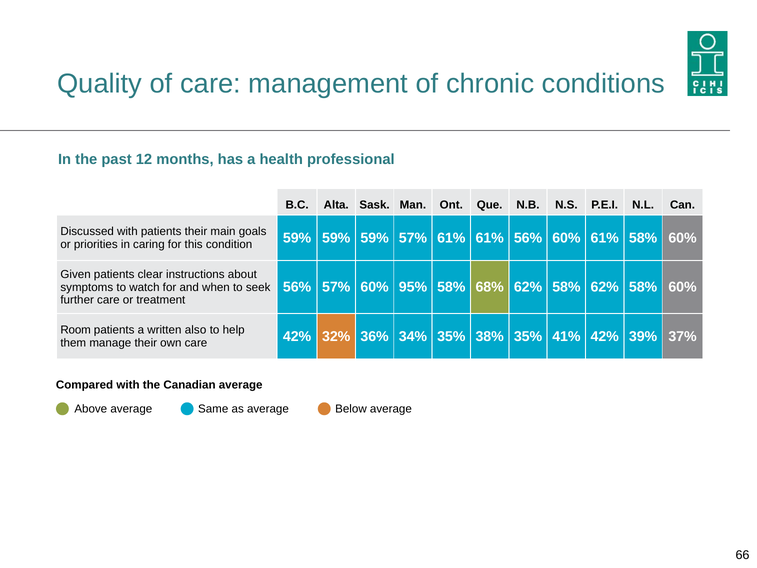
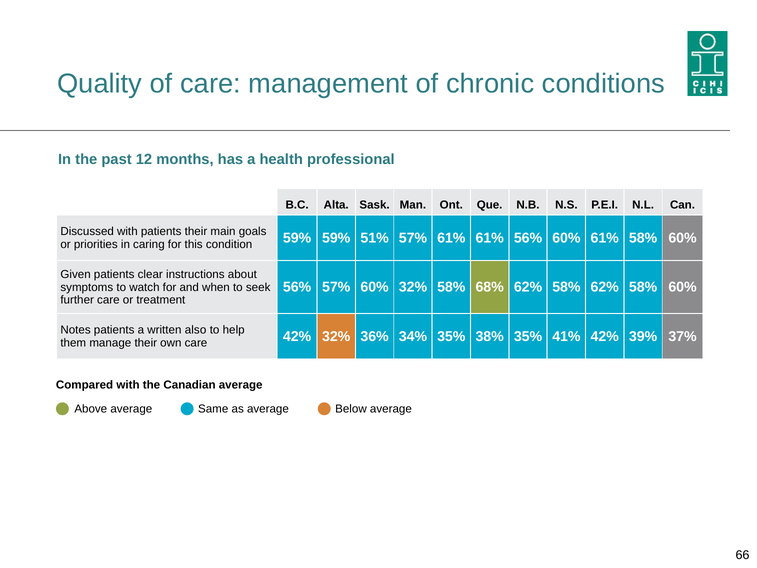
59% 59% 59%: 59% -> 51% (375, 238)
60% 95%: 95% -> 32% (413, 287)
Room: Room -> Notes (76, 330)
